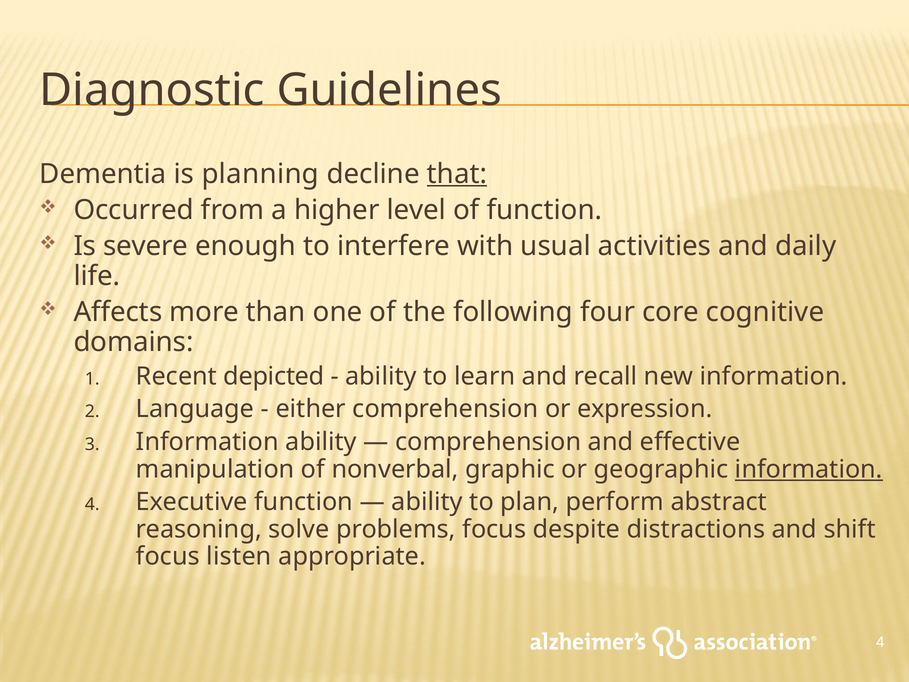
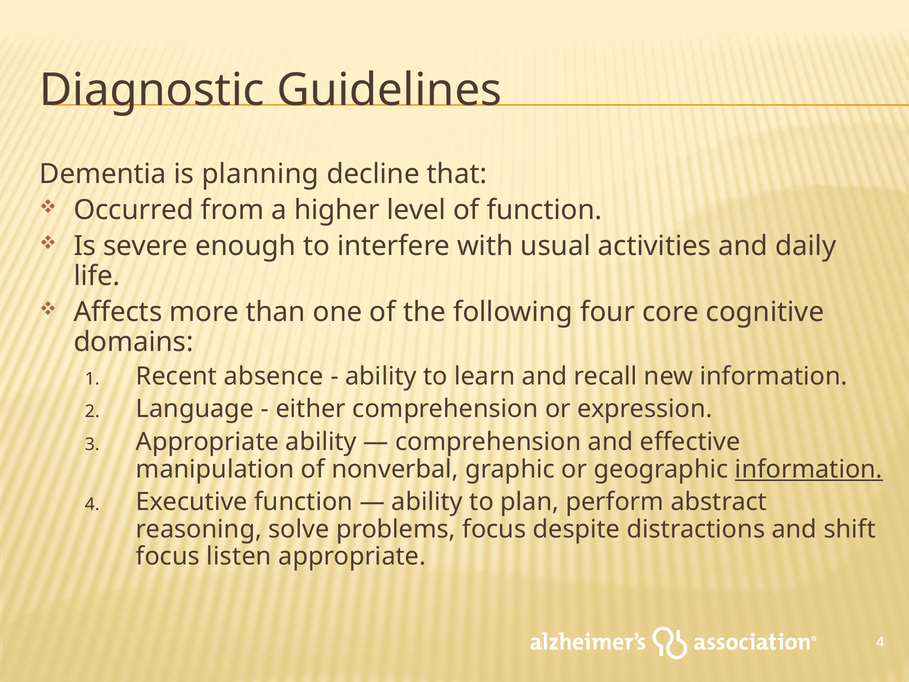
that underline: present -> none (457, 174)
depicted: depicted -> absence (274, 376)
Information: Information -> Appropriate (207, 442)
